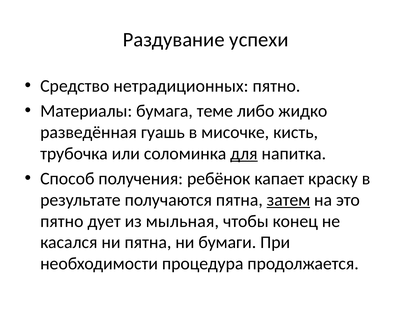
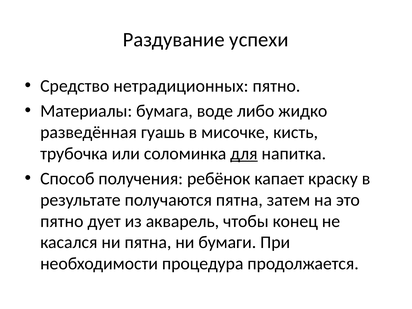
теме: теме -> воде (215, 111)
затем underline: present -> none (288, 200)
мыльная: мыльная -> акварель (182, 221)
